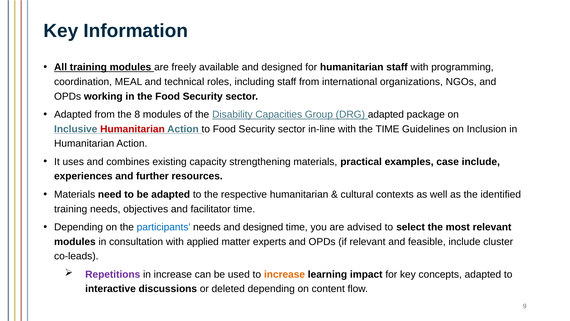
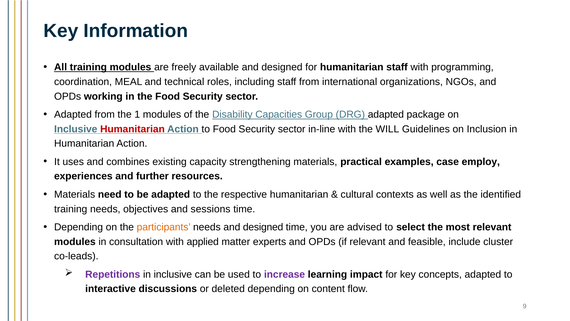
8: 8 -> 1 (137, 114)
the TIME: TIME -> WILL (387, 129)
case include: include -> employ (481, 162)
facilitator: facilitator -> sessions (211, 209)
participants colour: blue -> orange (164, 227)
in increase: increase -> inclusive (173, 274)
increase colour: orange -> purple (285, 274)
